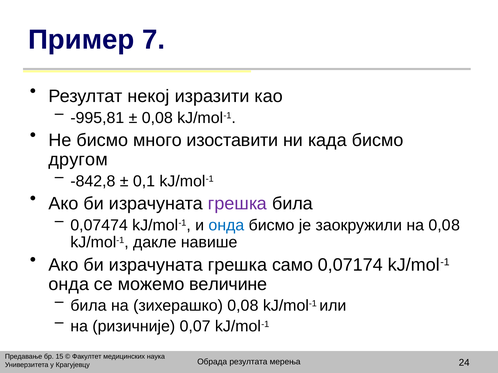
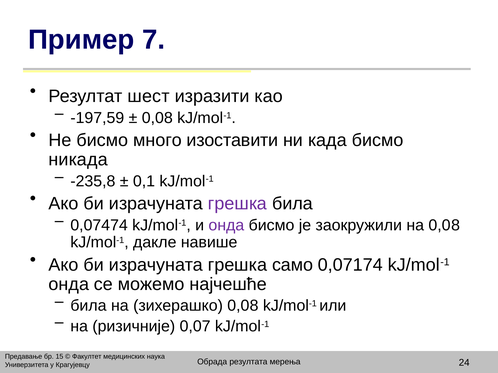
некој: некој -> шест (149, 96)
-995,81: -995,81 -> -197,59 (97, 118)
другом: другом -> никада (78, 160)
-842,8: -842,8 -> -235,8 (93, 181)
онда colour: blue -> purple (226, 226)
величине: величине -> најчешће (228, 285)
